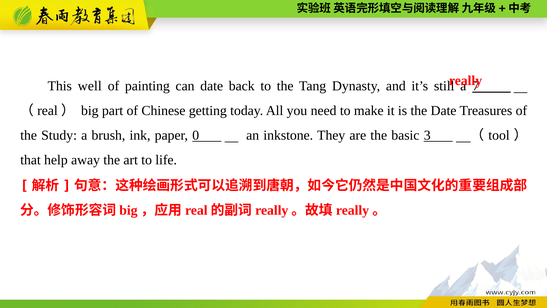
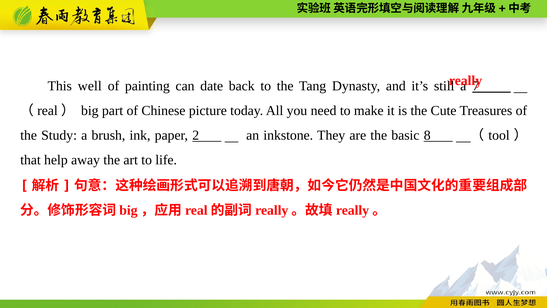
getting: getting -> picture (208, 111)
the Date: Date -> Cute (444, 111)
0: 0 -> 2 (196, 135)
3: 3 -> 8 (427, 135)
